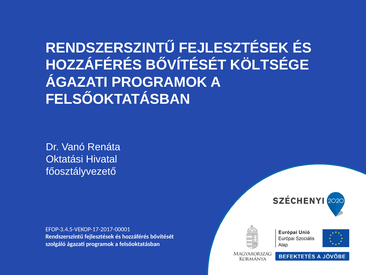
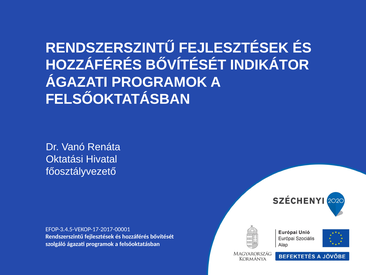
KÖLTSÉGE: KÖLTSÉGE -> INDIKÁTOR (270, 65)
